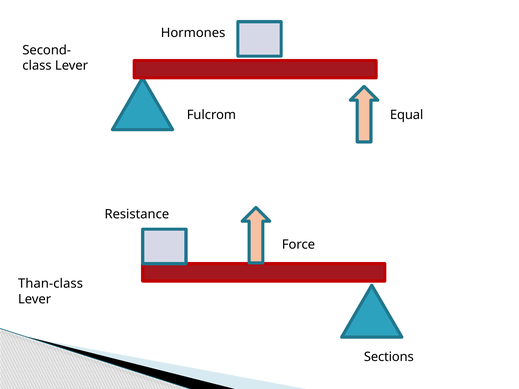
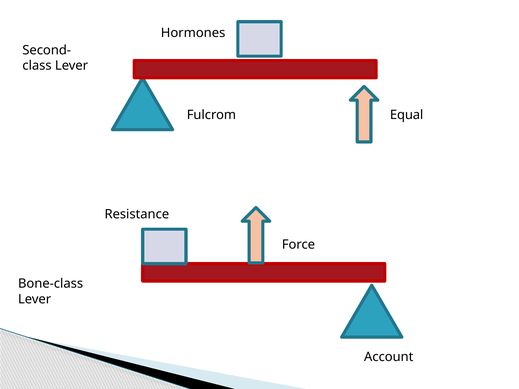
Than-class: Than-class -> Bone-class (51, 284)
Sections: Sections -> Account (389, 357)
